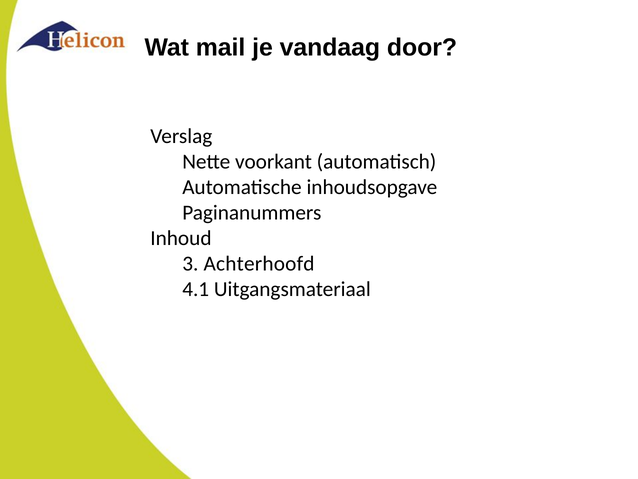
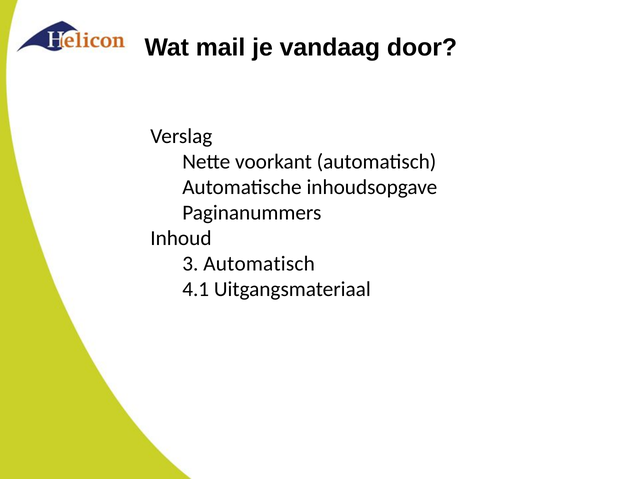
3 Achterhoofd: Achterhoofd -> Automatisch (259, 264)
